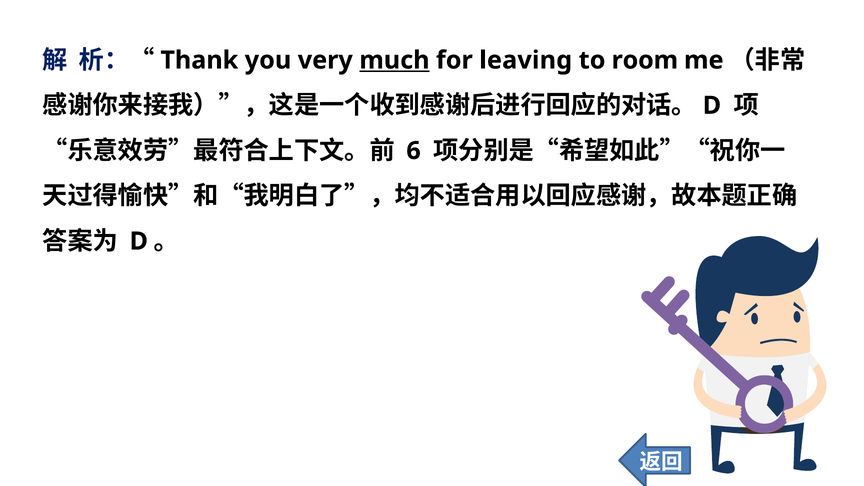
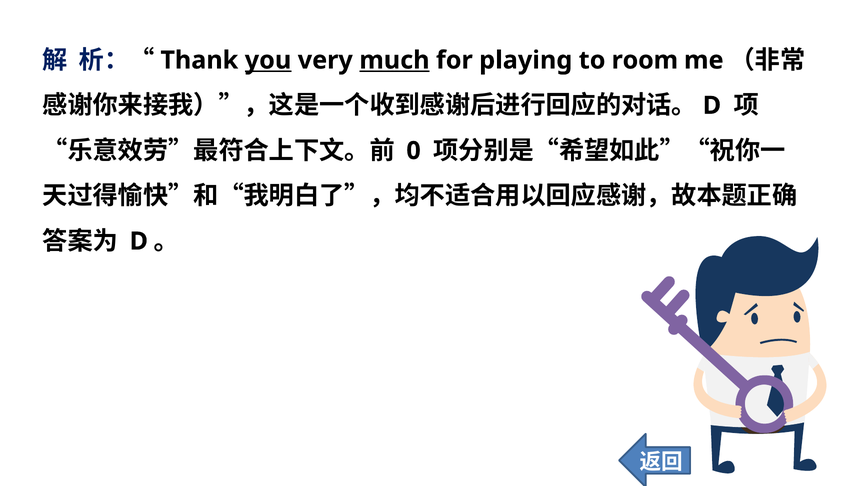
you underline: none -> present (268, 60)
leaving: leaving -> playing (526, 60)
6: 6 -> 0 (414, 151)
